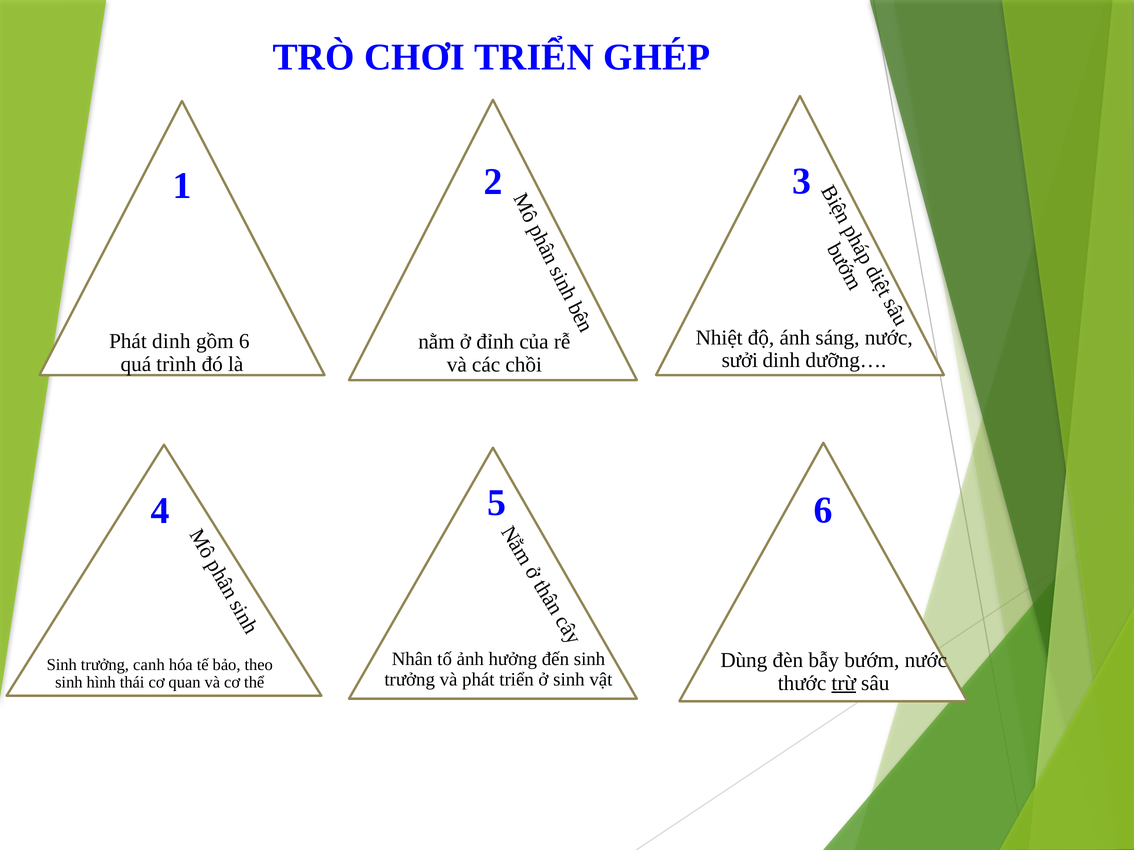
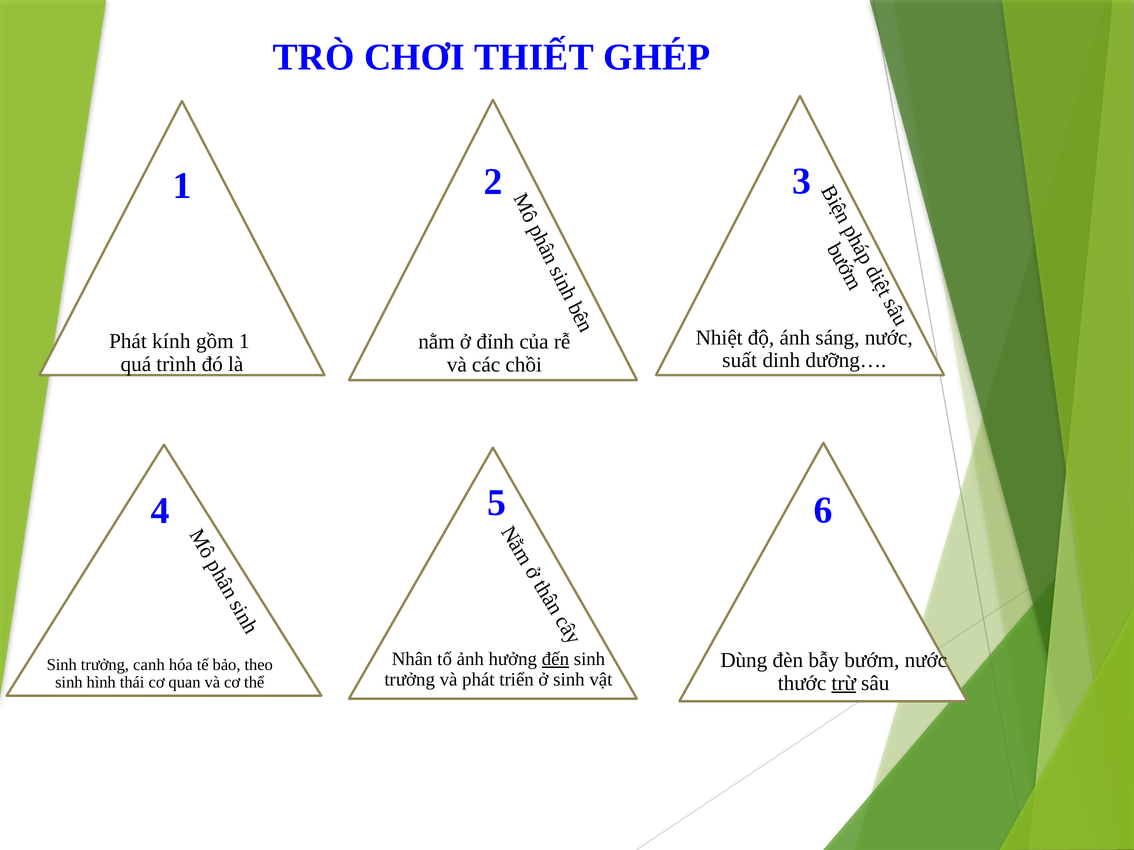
CHƠI TRIỂN: TRIỂN -> THIẾT (534, 57)
Phát dinh: dinh -> kính (171, 342)
gồm 6: 6 -> 1 (244, 342)
sưởi: sưởi -> suất (740, 361)
đến underline: none -> present (555, 660)
